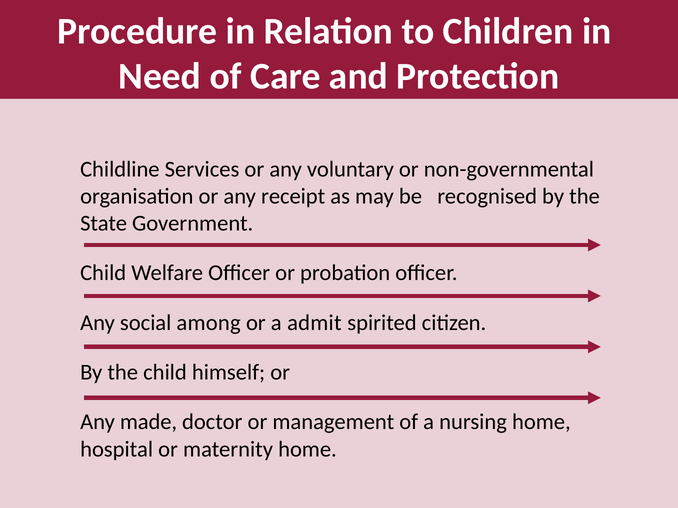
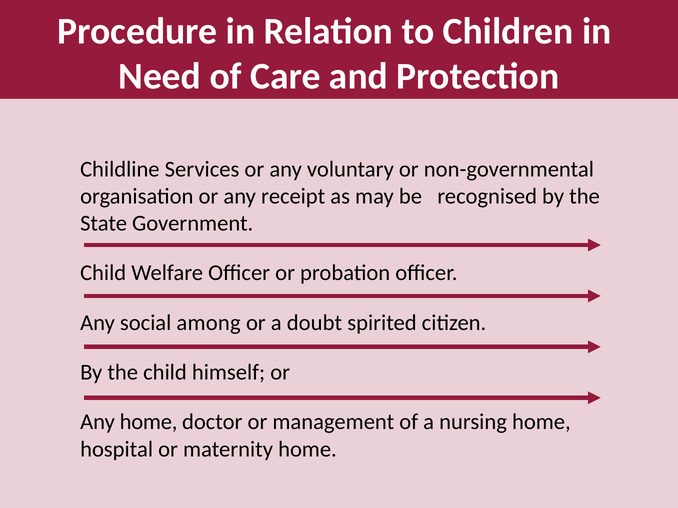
admit: admit -> doubt (314, 323)
Any made: made -> home (149, 422)
